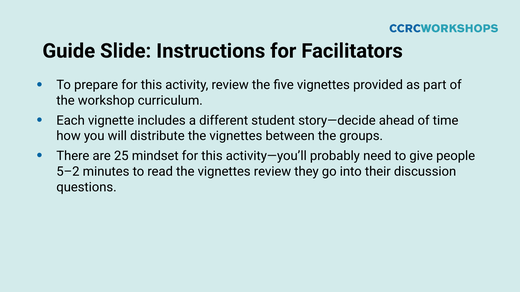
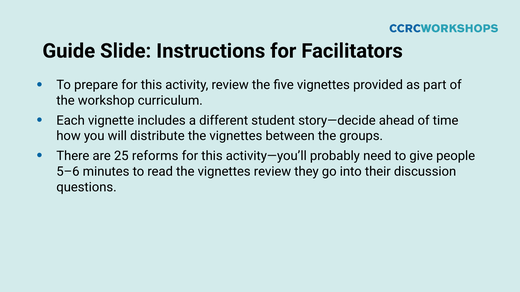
mindset: mindset -> reforms (155, 156)
5–2: 5–2 -> 5–6 (68, 172)
